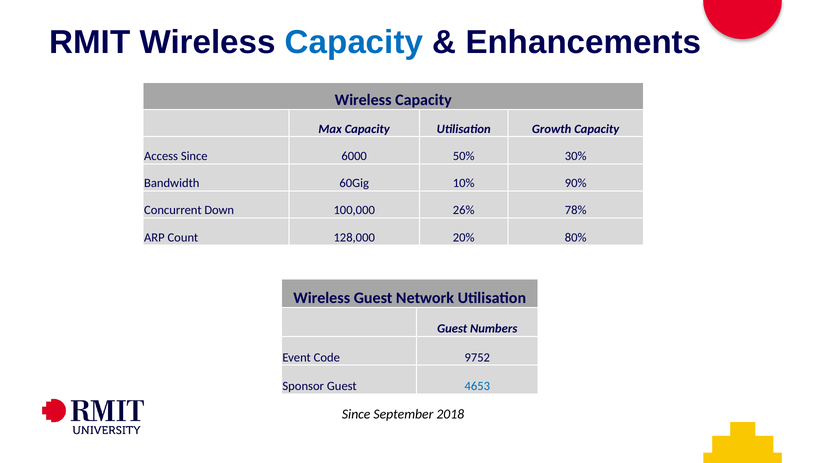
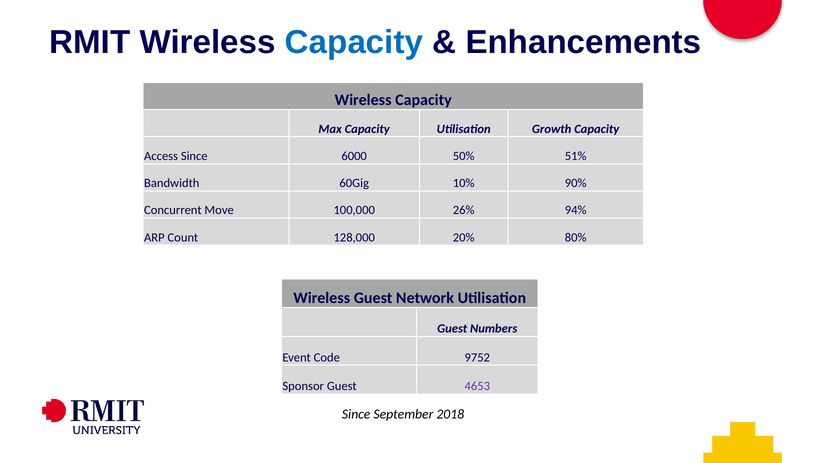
30%: 30% -> 51% (576, 156)
Down: Down -> Move (219, 210)
78%: 78% -> 94% (576, 210)
4653 colour: blue -> purple (477, 386)
